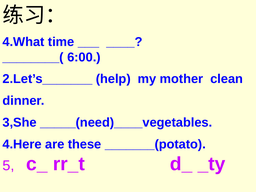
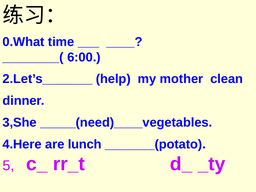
4.What: 4.What -> 0.What (23, 42)
these: these -> lunch (85, 144)
